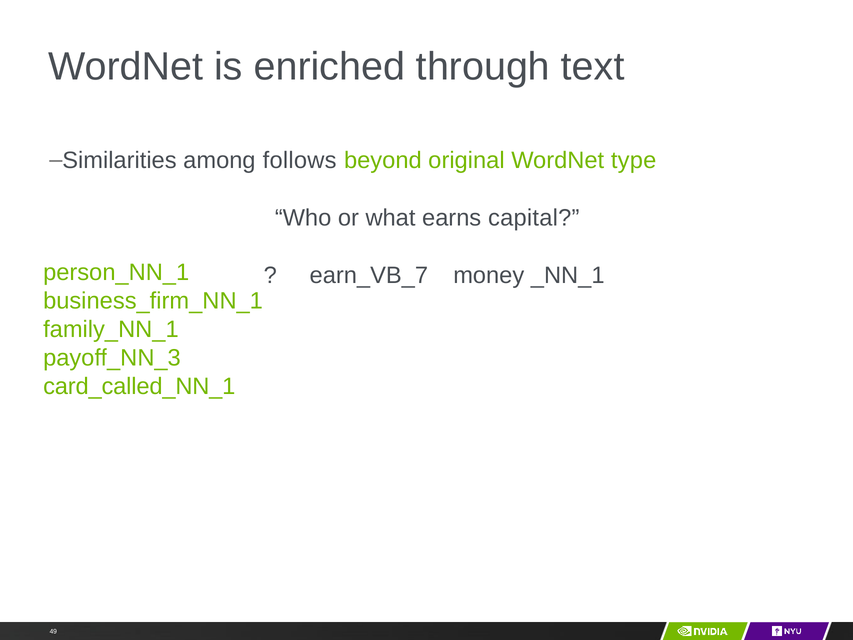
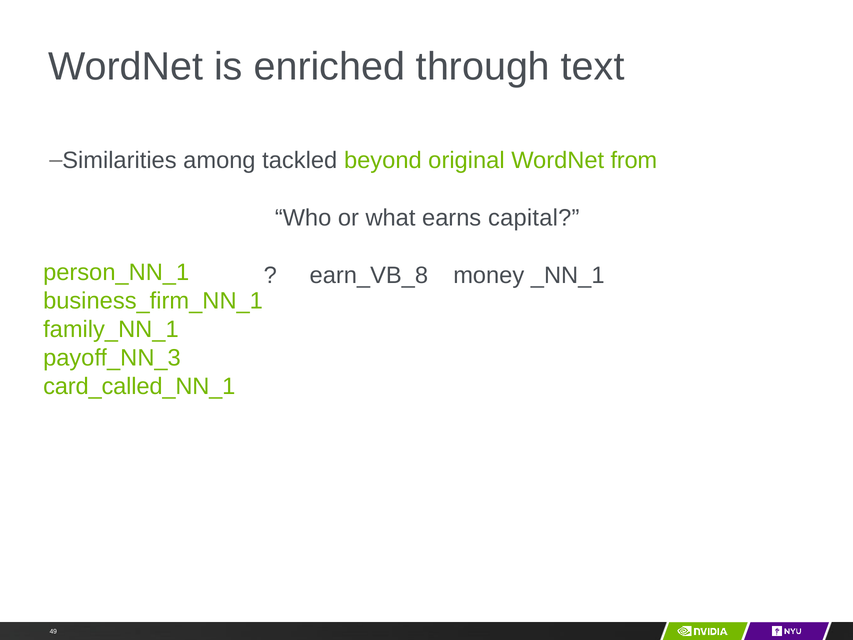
follows: follows -> tackled (300, 160)
type: type -> from (634, 160)
earn_VB_7: earn_VB_7 -> earn_VB_8 (369, 275)
